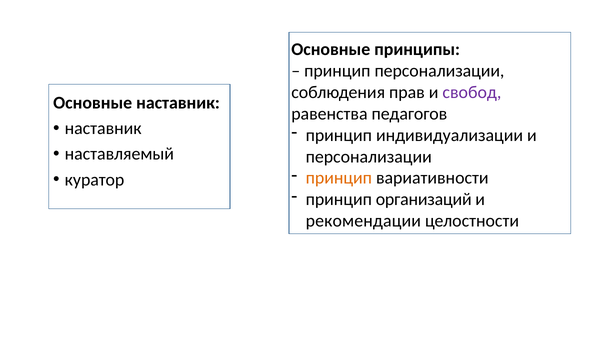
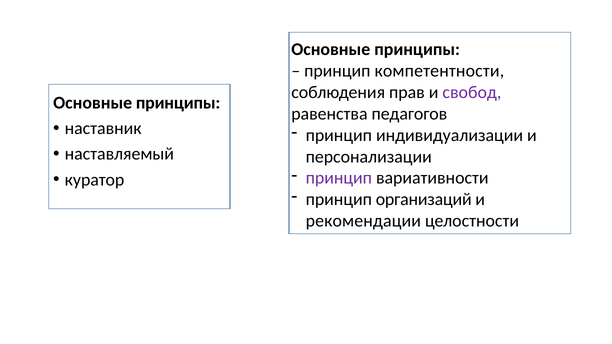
принцип персонализации: персонализации -> компетентности (439, 71)
наставник: наставник -> принципы (178, 103)
принцип colour: orange -> purple (339, 178)
